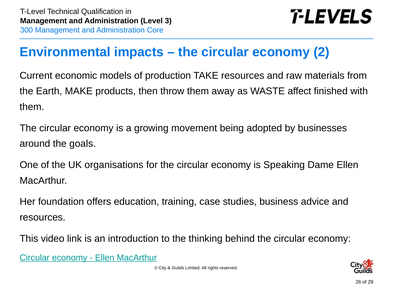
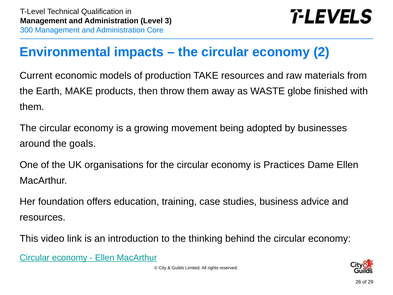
affect: affect -> globe (299, 91)
Speaking: Speaking -> Practices (284, 165)
